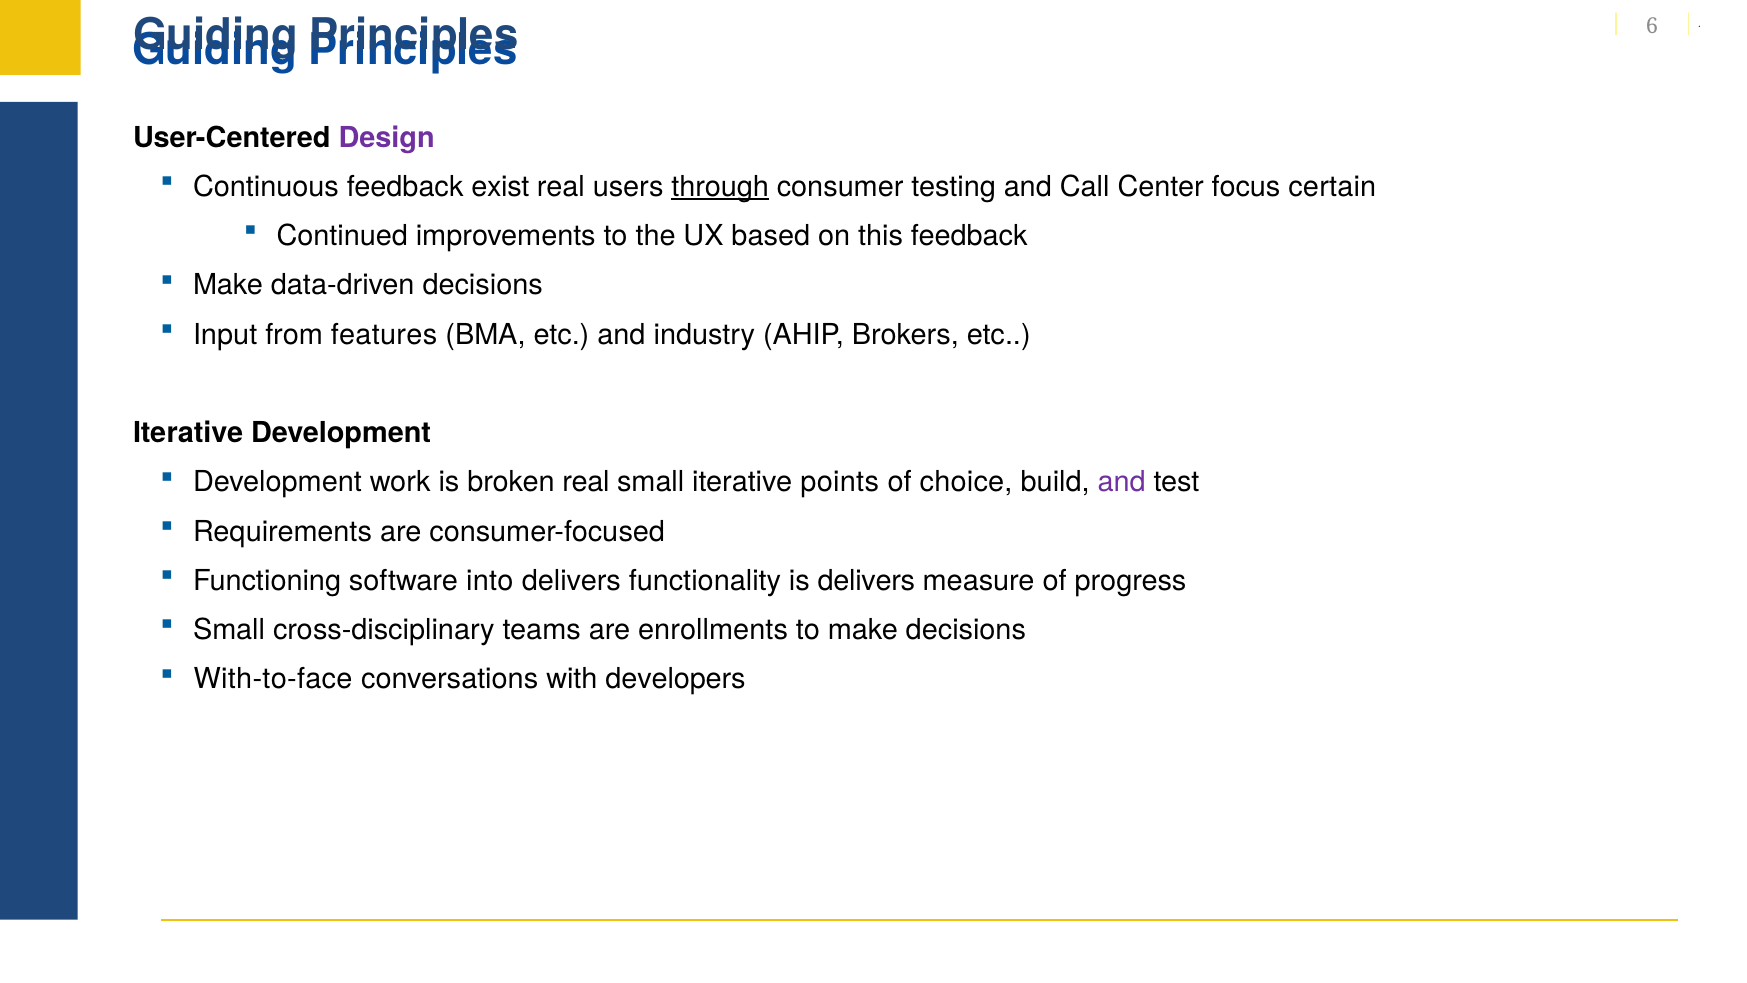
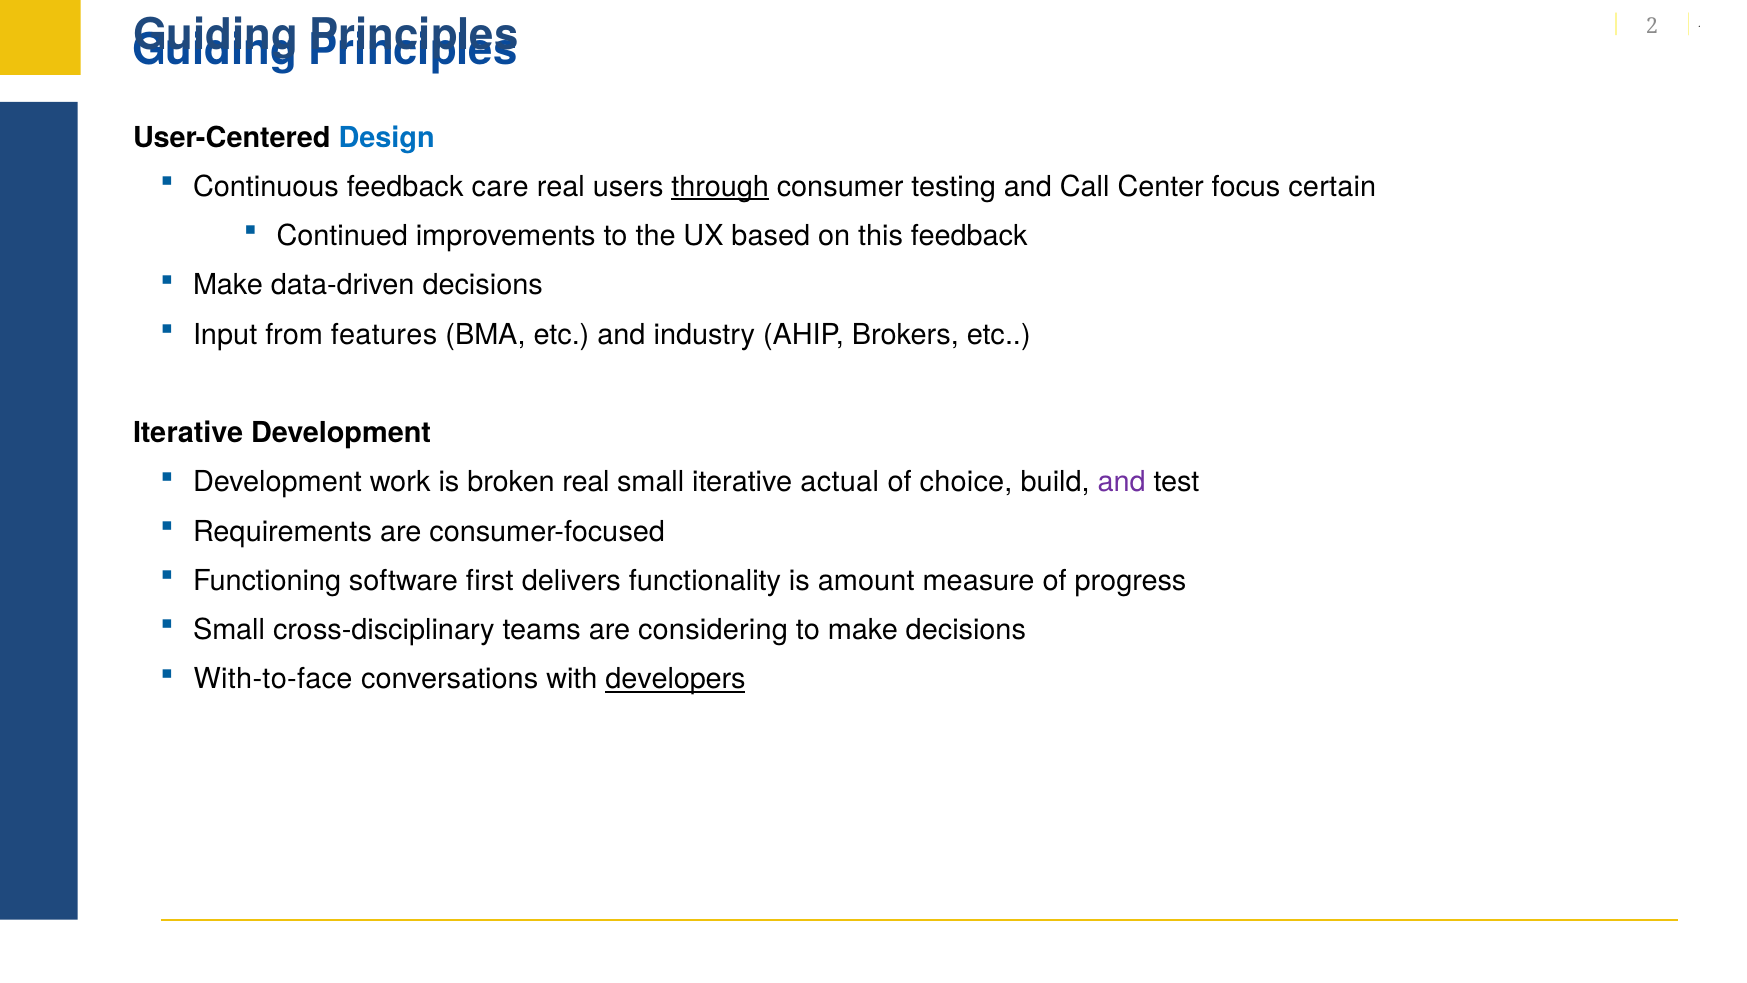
6: 6 -> 2 (1652, 26)
Design colour: purple -> blue (387, 138)
exist: exist -> care (500, 187)
points: points -> actual (840, 482)
into: into -> first (490, 581)
is delivers: delivers -> amount (866, 581)
enrollments: enrollments -> considering (713, 630)
developers underline: none -> present (676, 679)
